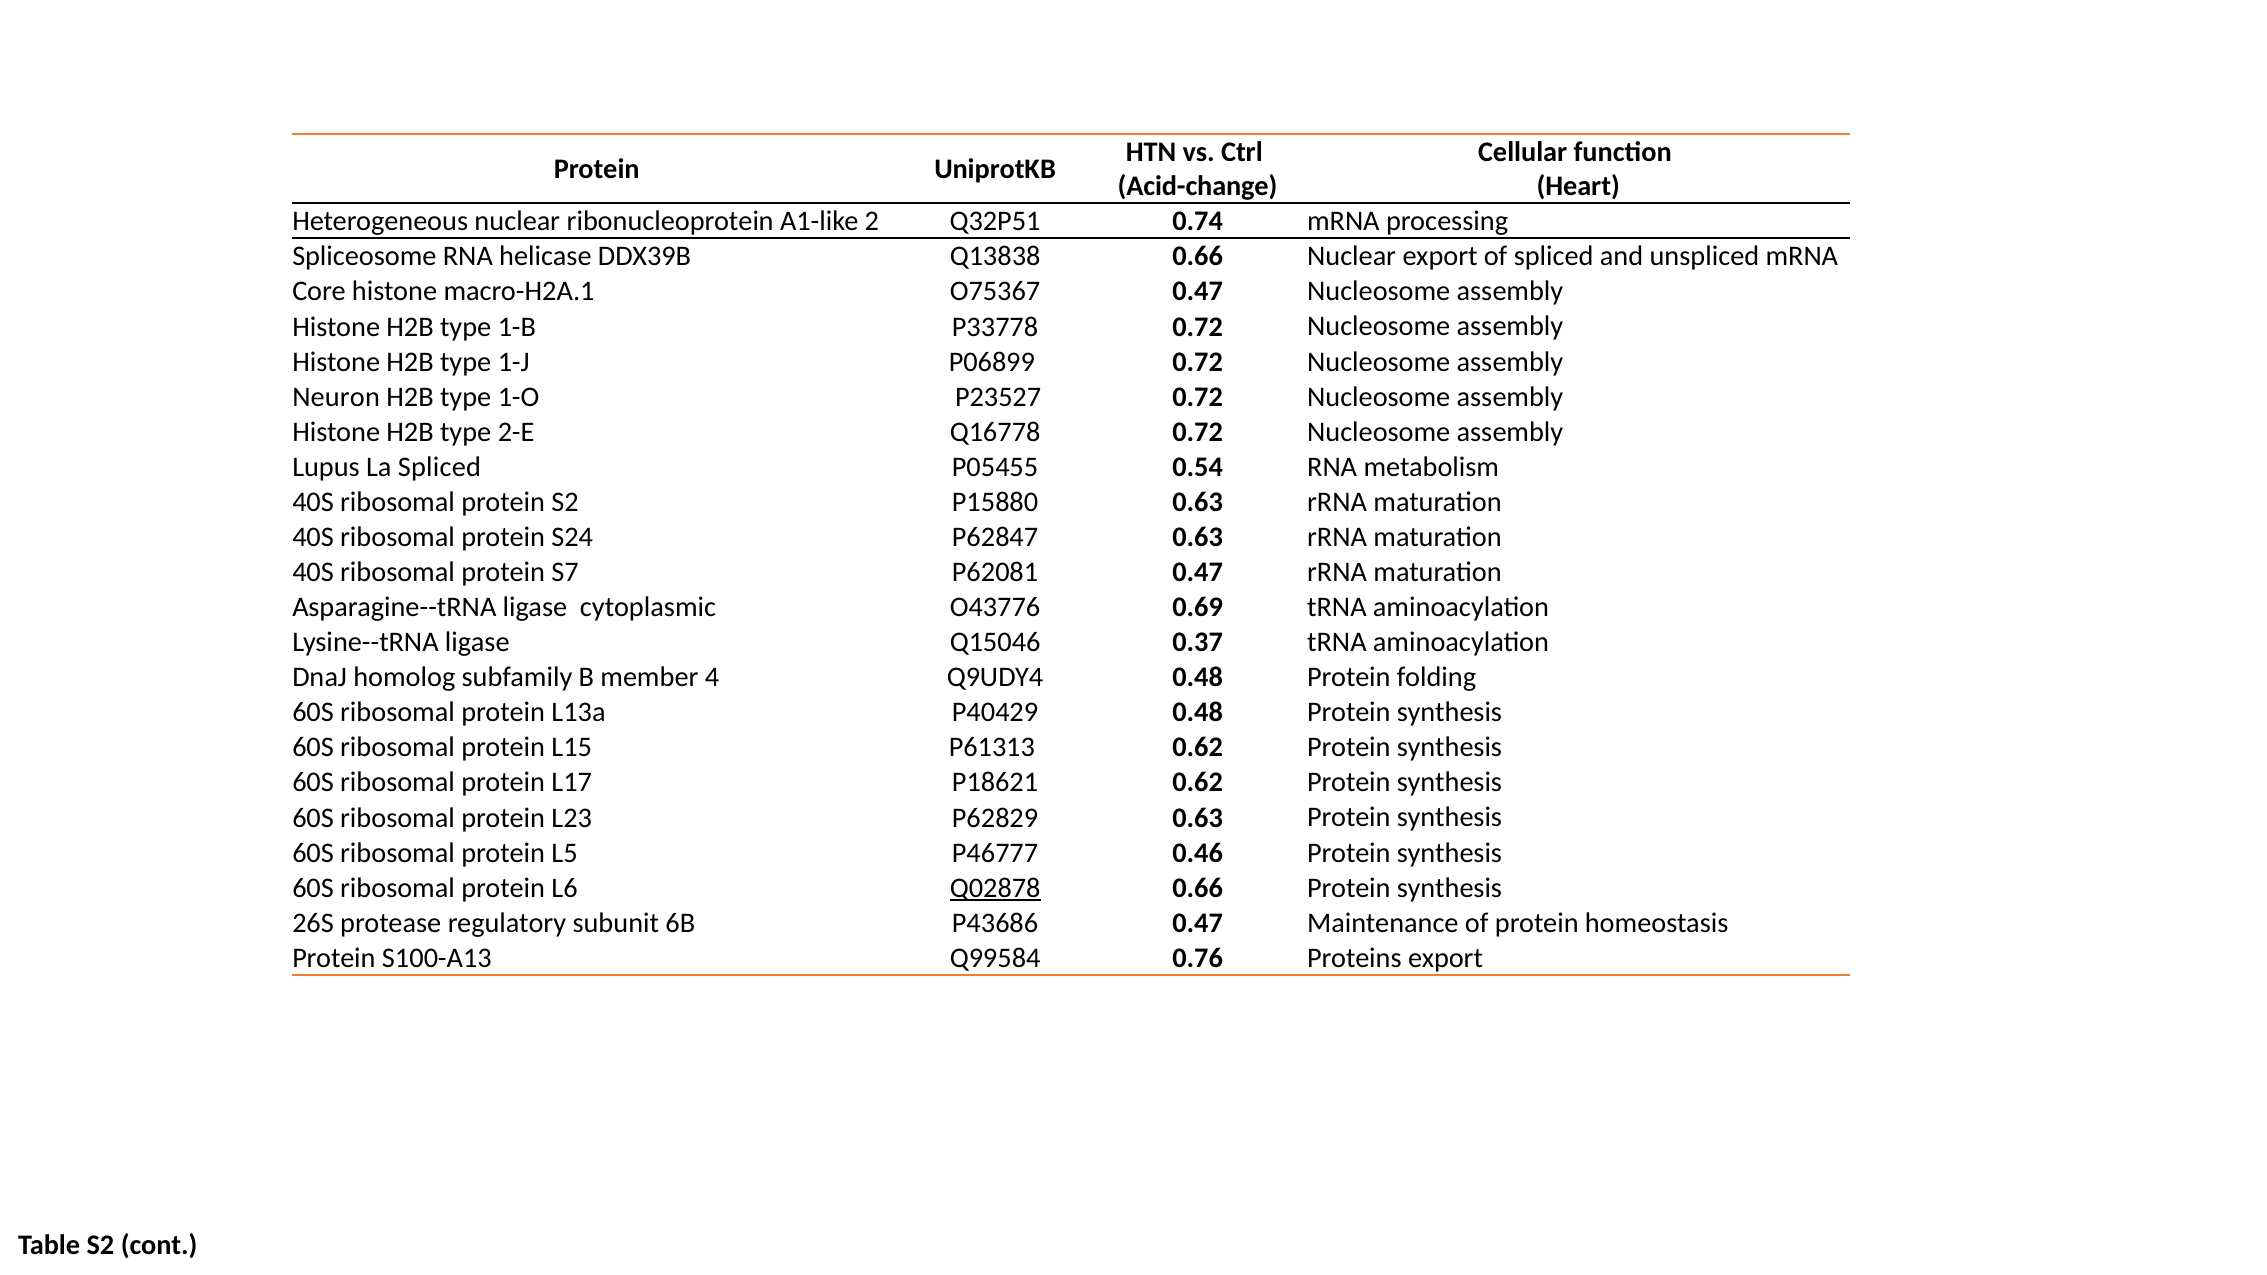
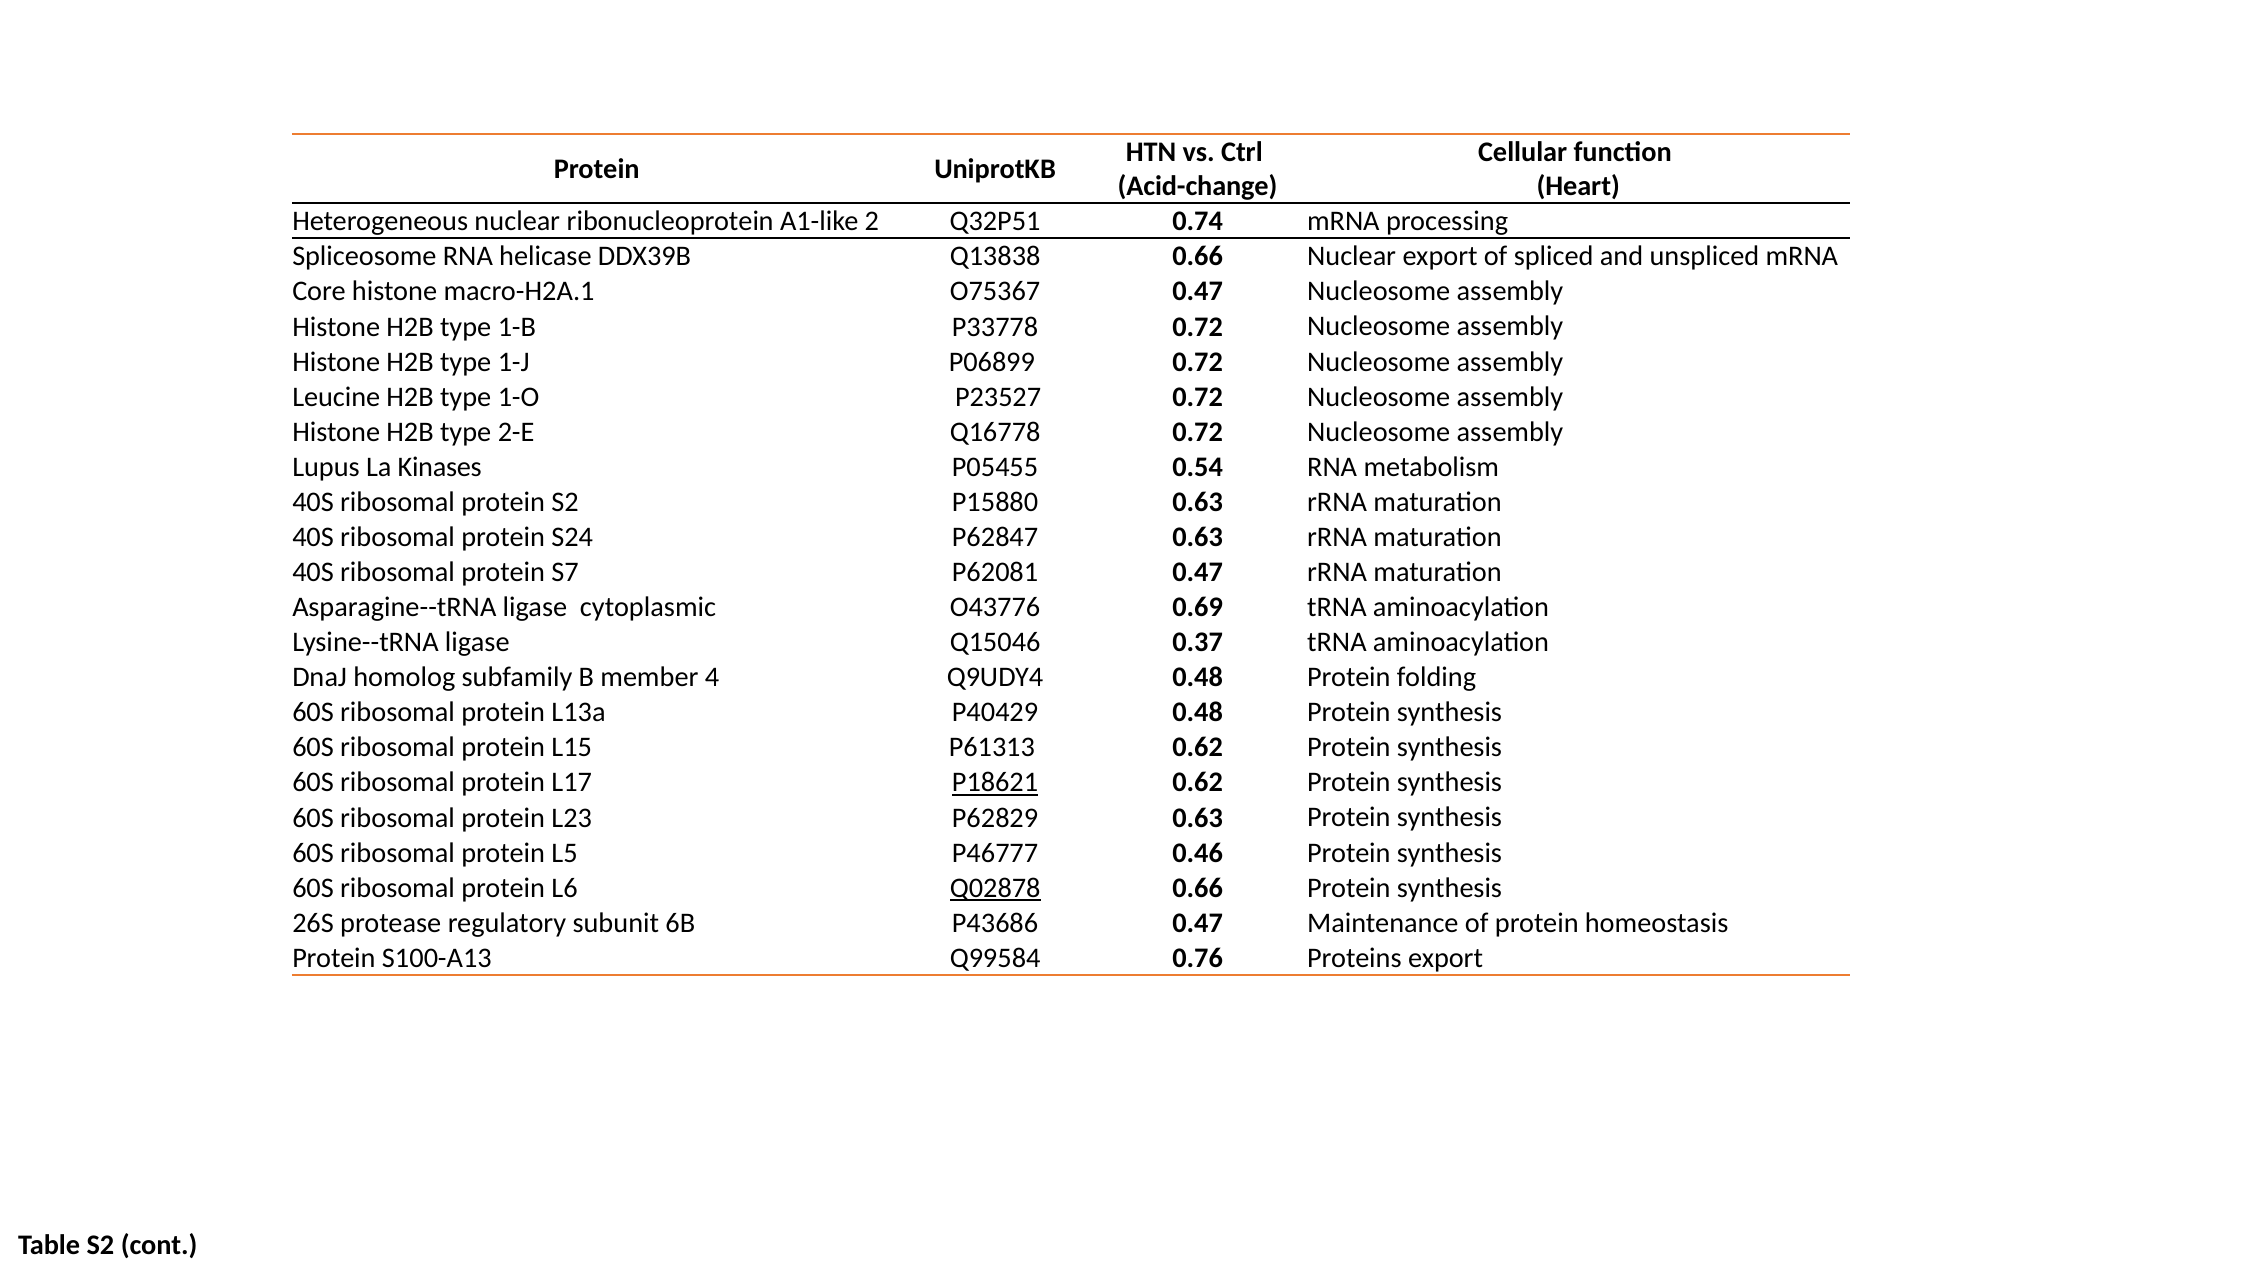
Neuron: Neuron -> Leucine (336, 397)
La Spliced: Spliced -> Kinases (440, 467)
P18621 underline: none -> present (995, 783)
